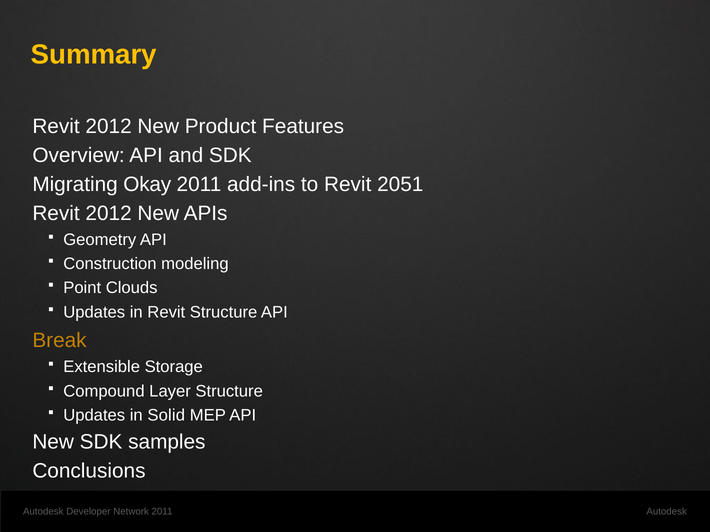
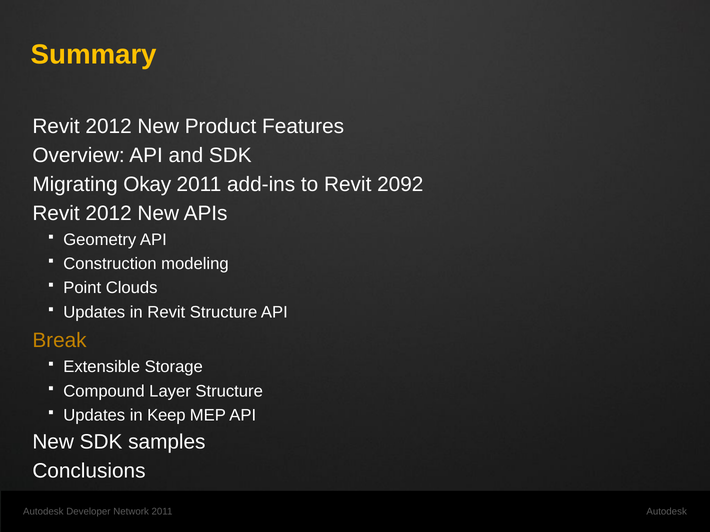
2051: 2051 -> 2092 (400, 185)
Solid: Solid -> Keep (166, 415)
